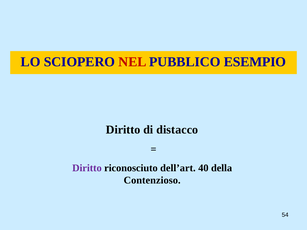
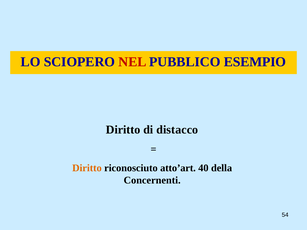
Diritto colour: purple -> orange (87, 168)
dell’art: dell’art -> atto’art (178, 168)
Contenzioso: Contenzioso -> Concernenti (152, 180)
